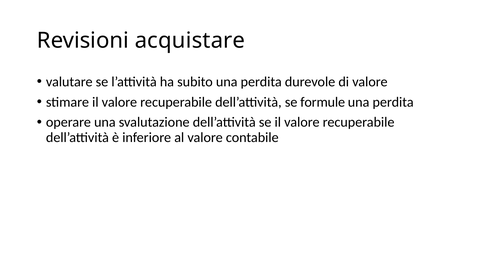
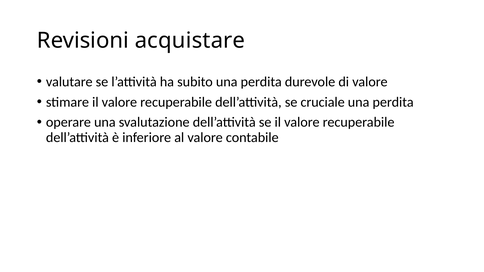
formule: formule -> cruciale (323, 102)
